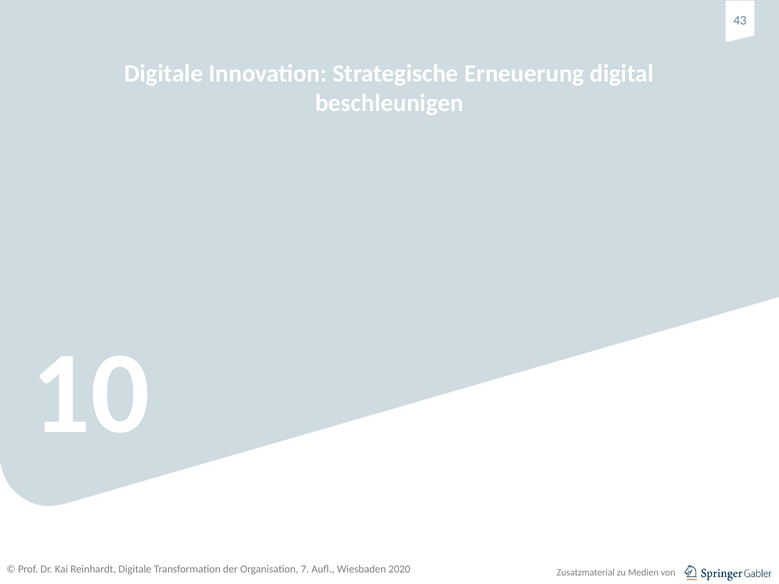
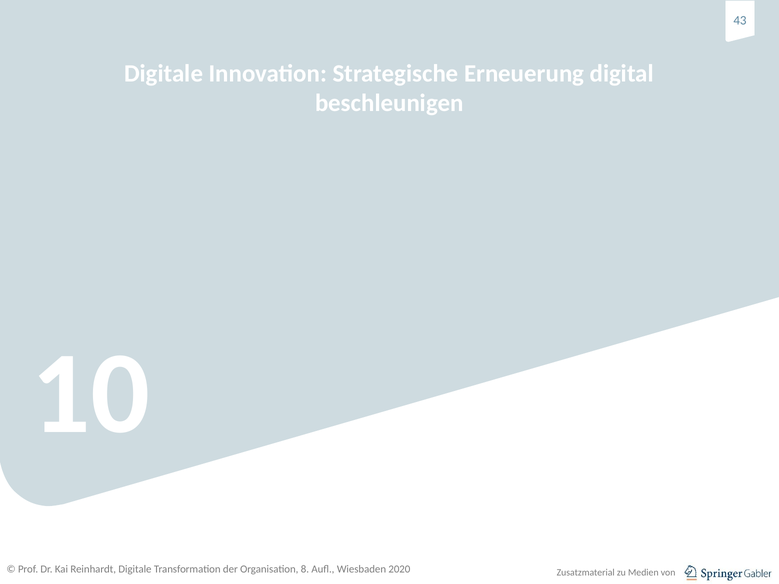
7: 7 -> 8 (305, 569)
